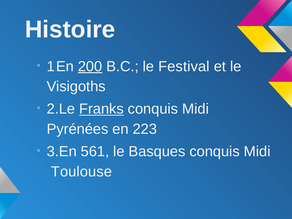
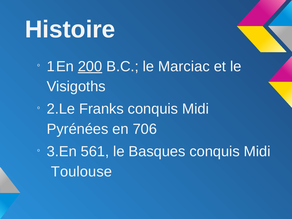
Festival: Festival -> Marciac (184, 66)
Franks underline: present -> none (101, 109)
223: 223 -> 706 (145, 129)
